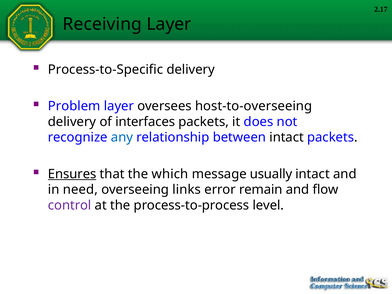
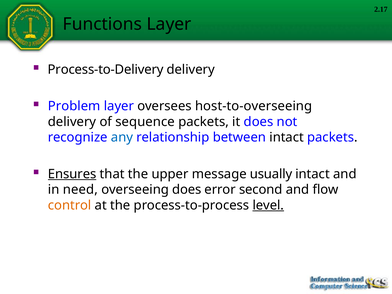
Receiving: Receiving -> Functions (102, 24)
Process-to-Specific: Process-to-Specific -> Process-to-Delivery (106, 69)
interfaces: interfaces -> sequence (145, 122)
which: which -> upper (170, 174)
overseeing links: links -> does (187, 190)
remain: remain -> second (261, 190)
control colour: purple -> orange (70, 205)
level underline: none -> present (268, 205)
